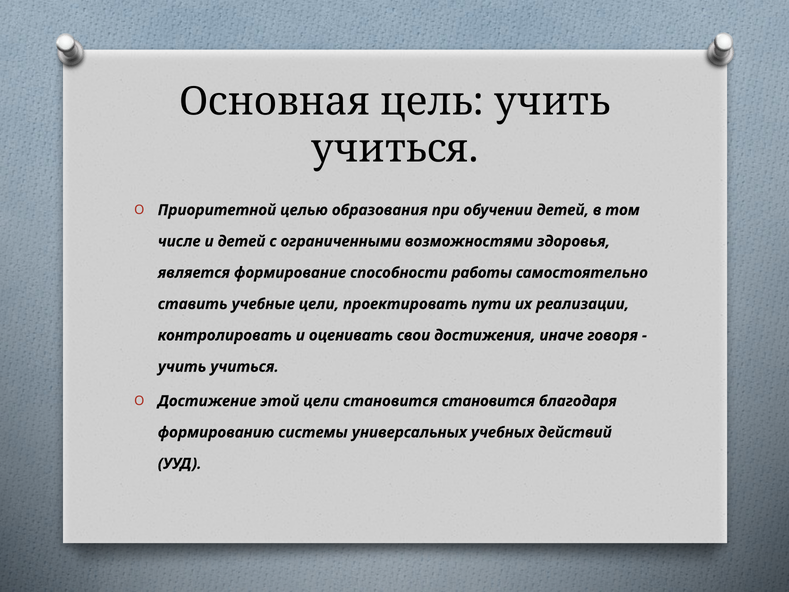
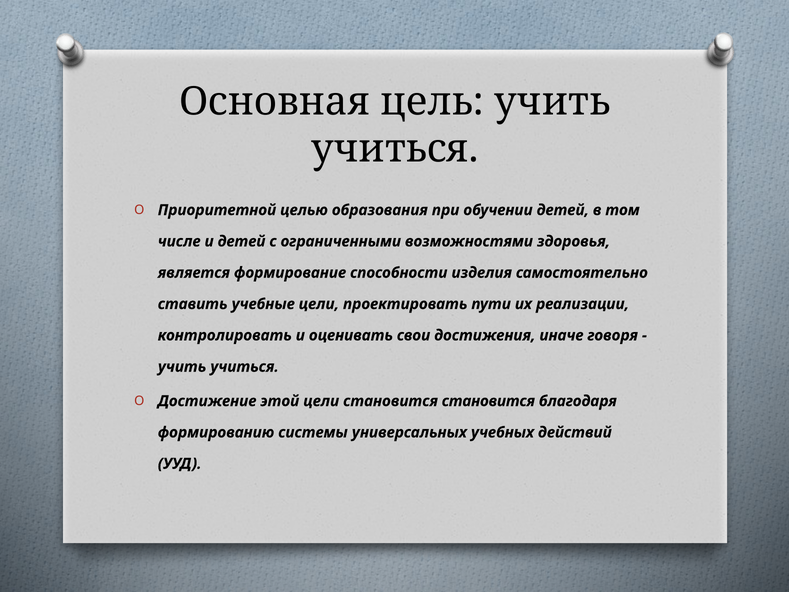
работы: работы -> изделия (482, 273)
